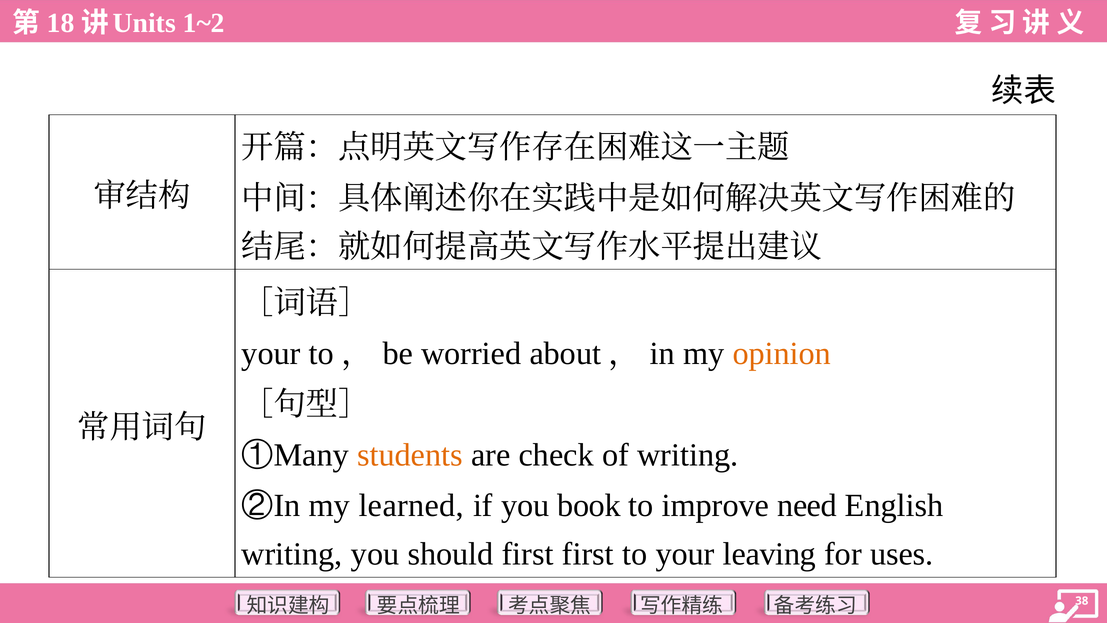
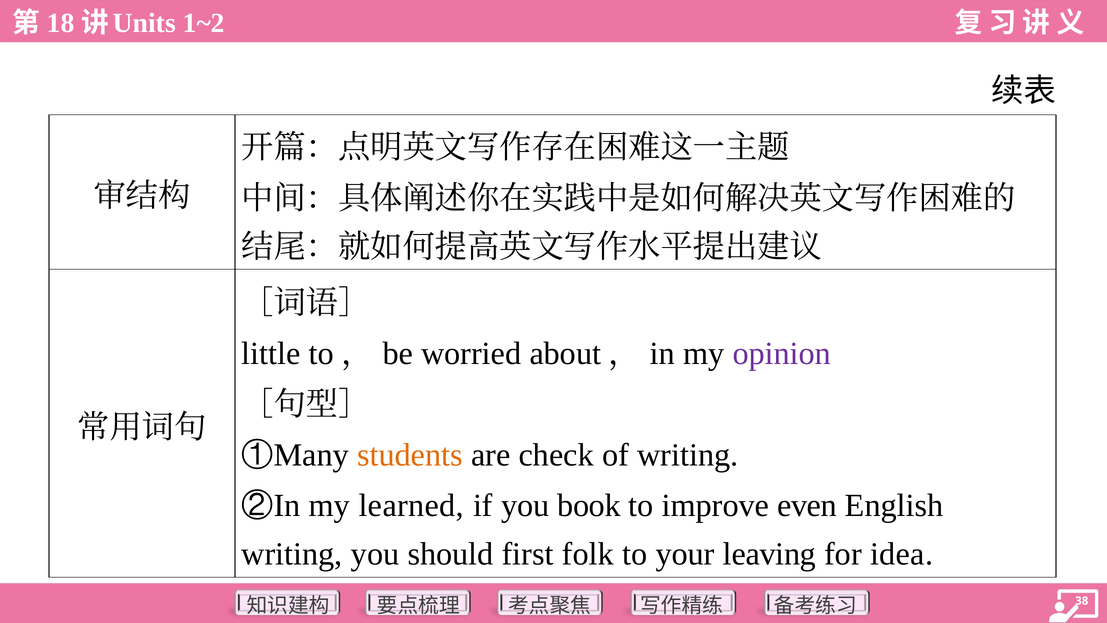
your: your -> little (271, 353)
opinion colour: orange -> purple (782, 353)
need: need -> even (807, 506)
first first: first -> folk (588, 554)
uses: uses -> idea (902, 554)
